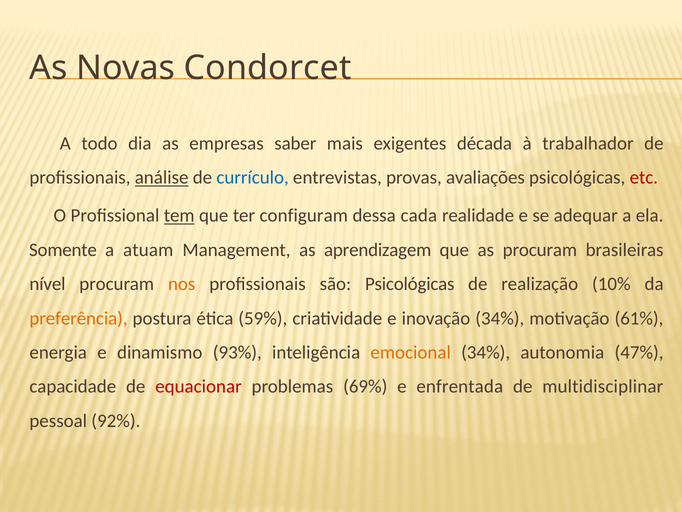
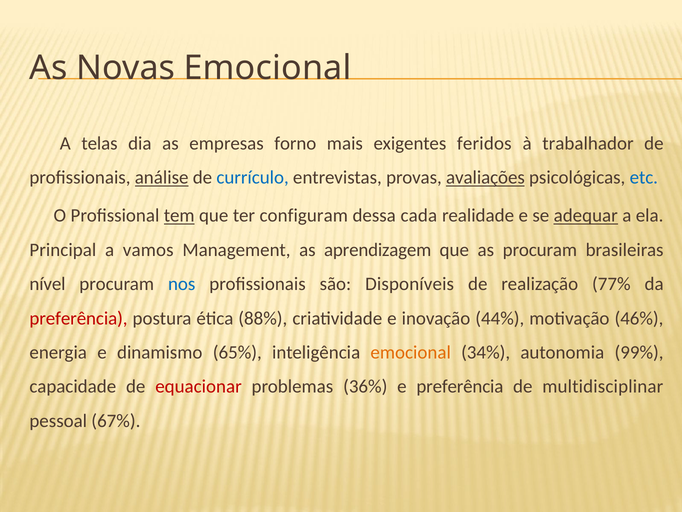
Novas Condorcet: Condorcet -> Emocional (268, 68)
todo: todo -> telas (99, 143)
saber: saber -> forno (295, 143)
década: década -> feridos (484, 143)
avaliações underline: none -> present (485, 178)
etc colour: red -> blue (644, 178)
adequar underline: none -> present (586, 215)
Somente: Somente -> Principal (63, 250)
atuam: atuam -> vamos (148, 250)
nos colour: orange -> blue (182, 284)
são Psicológicas: Psicológicas -> Disponíveis (410, 284)
10%: 10% -> 77% (611, 284)
preferência colour: orange -> red (79, 318)
59%: 59% -> 88% (263, 318)
inovação 34%: 34% -> 44% (500, 318)
61%: 61% -> 46% (639, 318)
93%: 93% -> 65% (237, 352)
47%: 47% -> 99% (639, 352)
69%: 69% -> 36% (365, 386)
e enfrentada: enfrentada -> preferência (460, 386)
92%: 92% -> 67% (116, 420)
